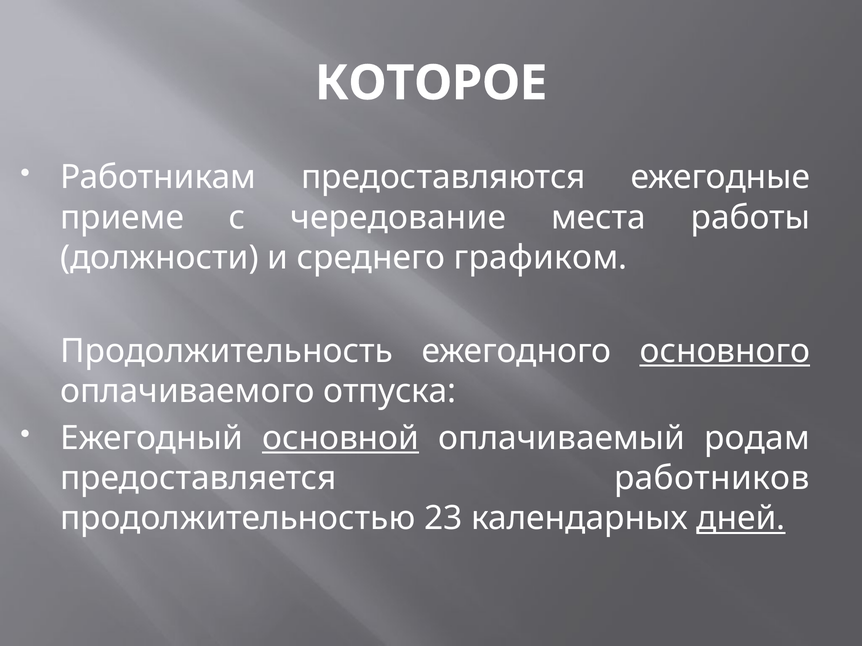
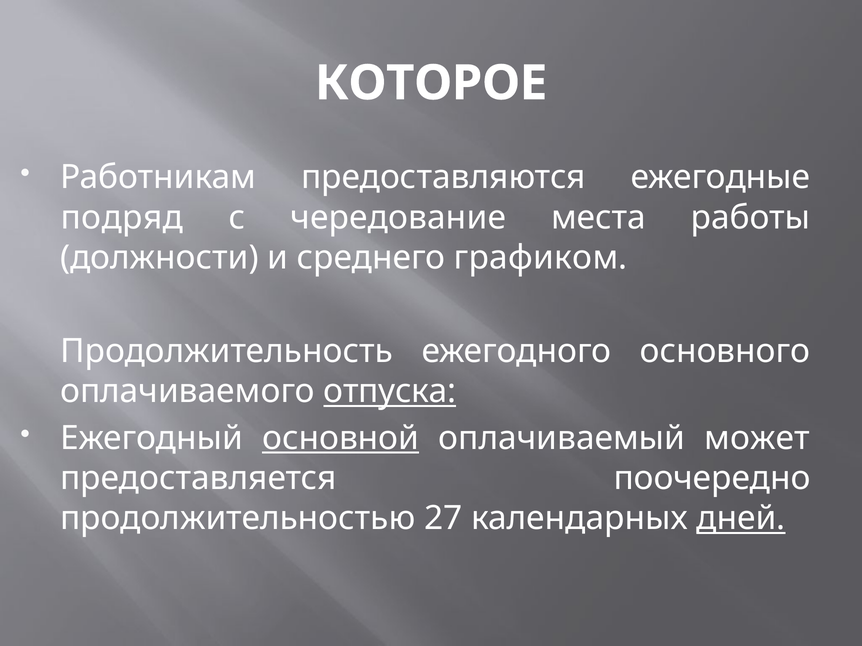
приеме: приеме -> подряд (122, 218)
основного underline: present -> none (725, 352)
отпуска underline: none -> present (390, 392)
родам: родам -> может (757, 439)
работников: работников -> поочередно (712, 479)
23: 23 -> 27 (443, 519)
